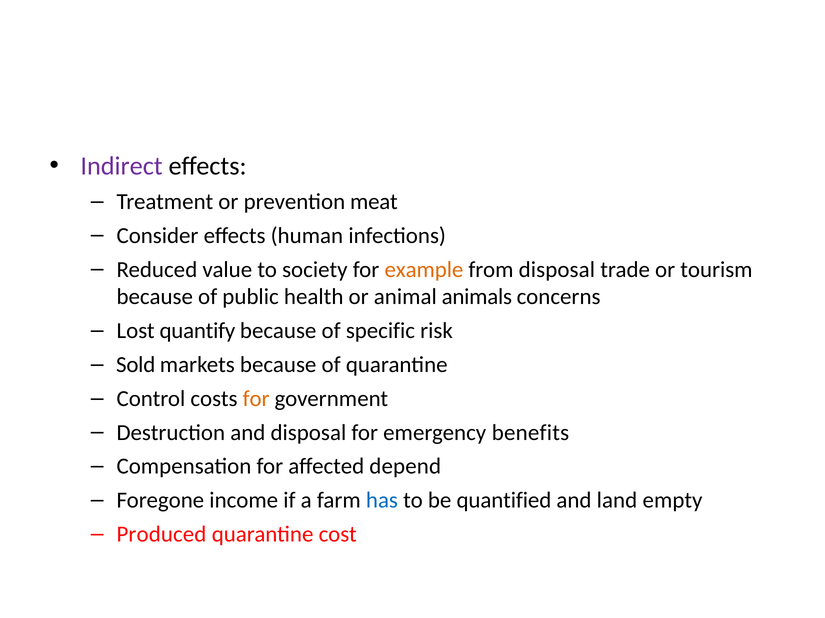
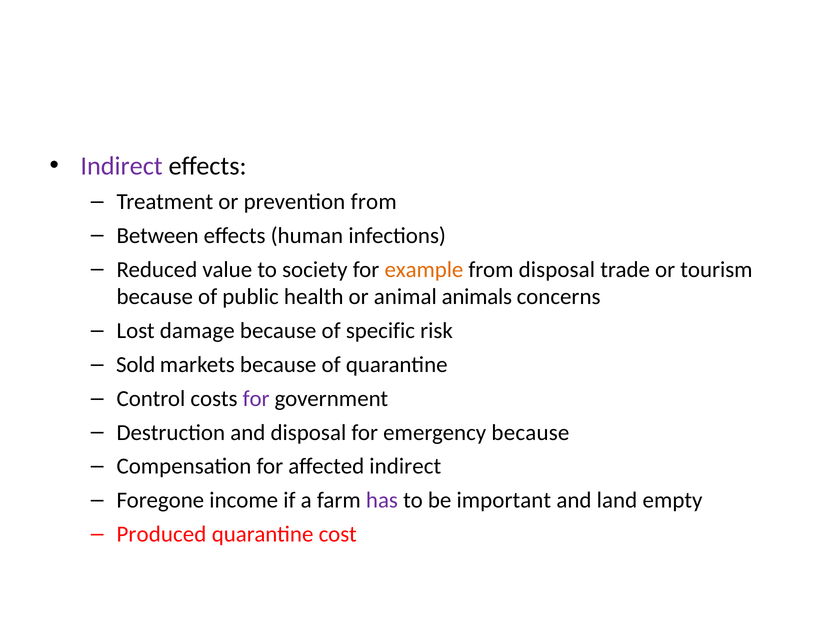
prevention meat: meat -> from (374, 202)
Consider: Consider -> Between (158, 236)
quantify: quantify -> damage (197, 331)
for colour: orange -> purple (256, 399)
emergency benefits: benefits -> because (530, 433)
affected depend: depend -> indirect (405, 467)
has colour: blue -> purple (382, 501)
quantified: quantified -> important (504, 501)
